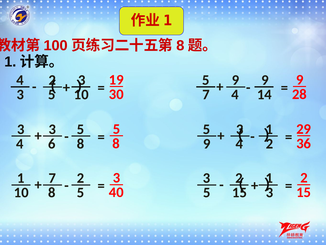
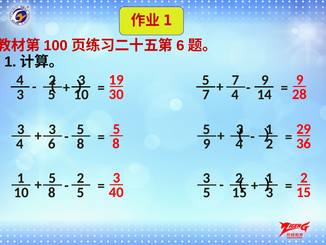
8: 8 -> 6 (180, 46)
9: 9 -> 7 (236, 80)
7: 7 -> 5 (52, 178)
